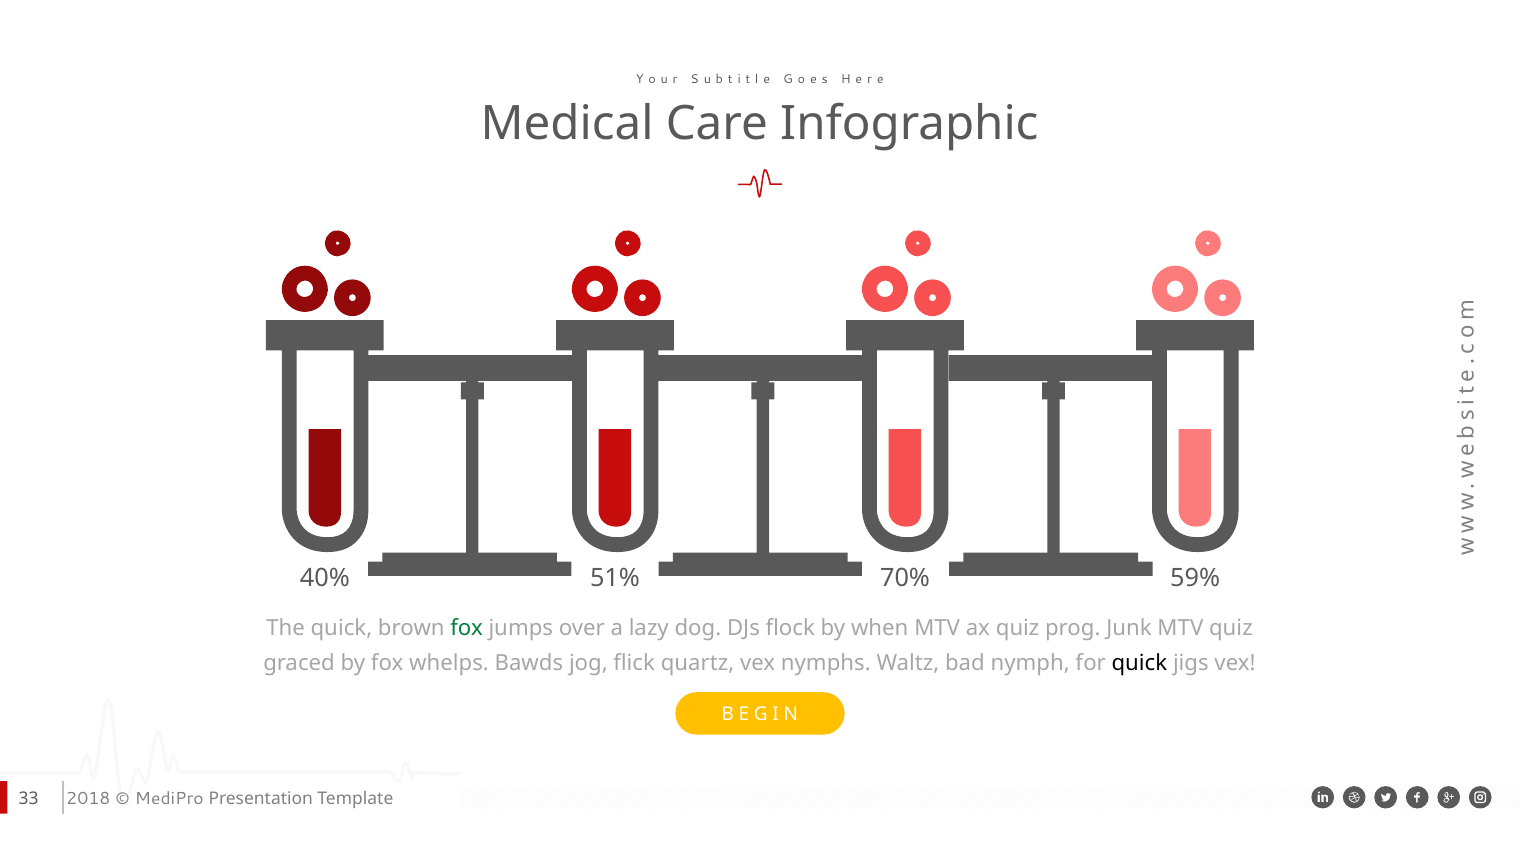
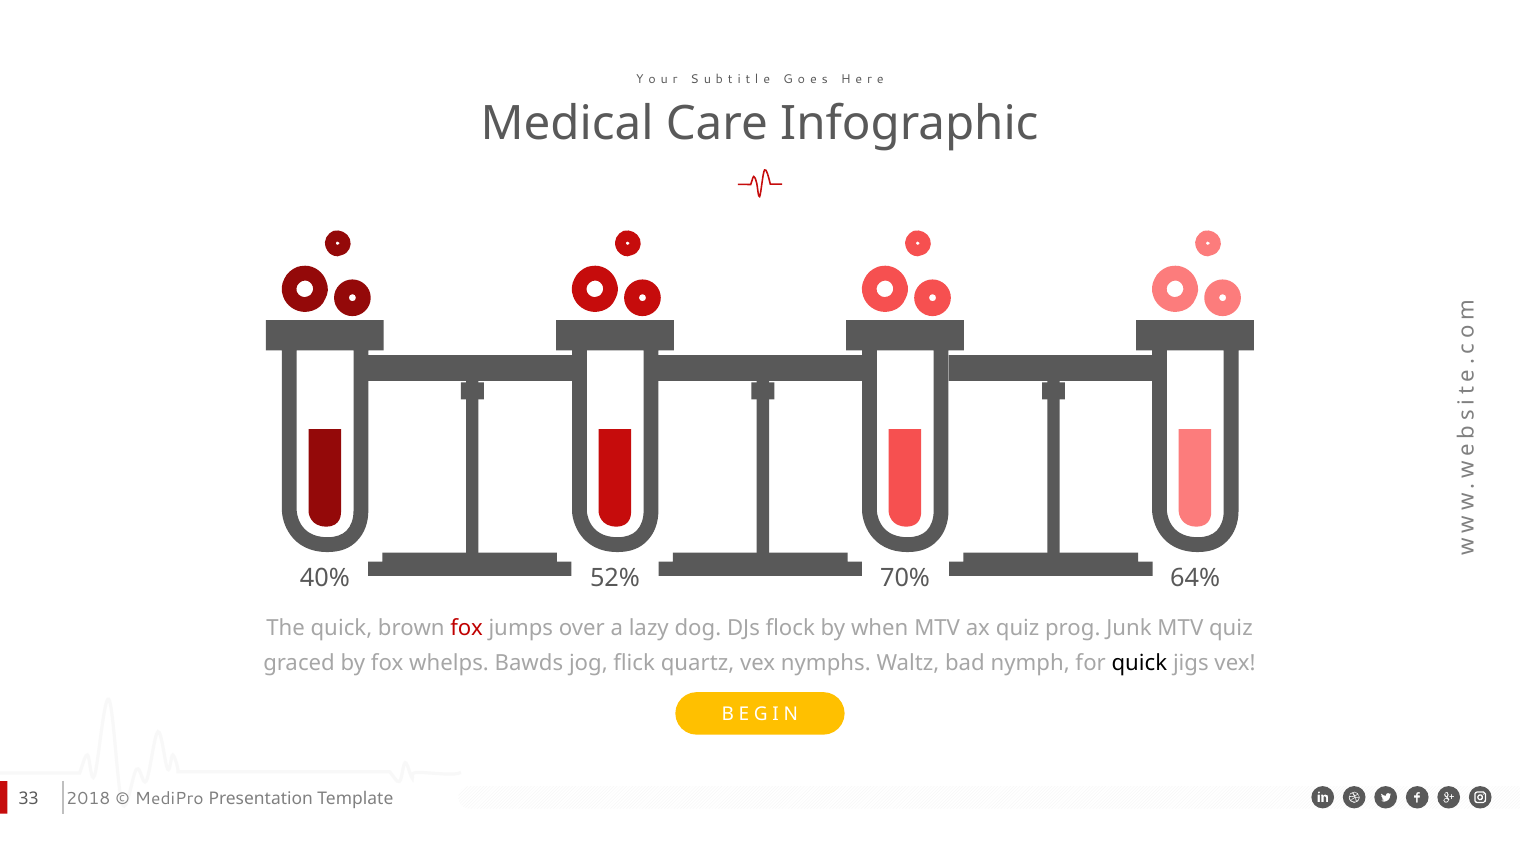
51%: 51% -> 52% (615, 578)
59%: 59% -> 64% (1195, 578)
fox colour: green -> red (467, 629)
